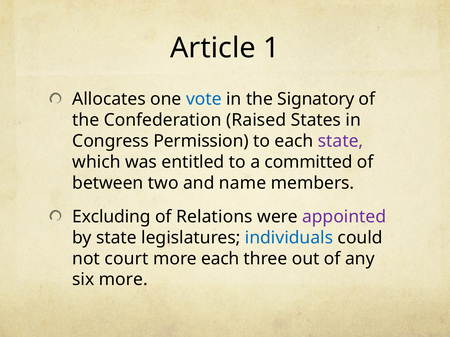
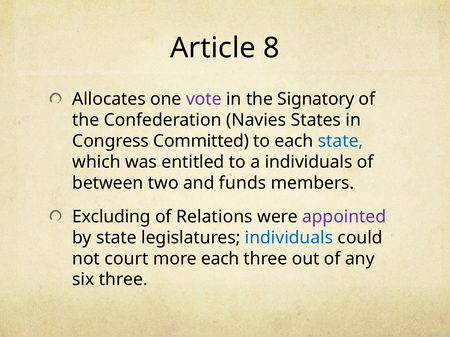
1: 1 -> 8 (271, 48)
vote colour: blue -> purple (204, 99)
Raised: Raised -> Navies (256, 120)
Permission: Permission -> Committed (201, 141)
state colour: purple -> blue (341, 141)
a committed: committed -> individuals (309, 162)
name: name -> funds (243, 183)
six more: more -> three (123, 280)
